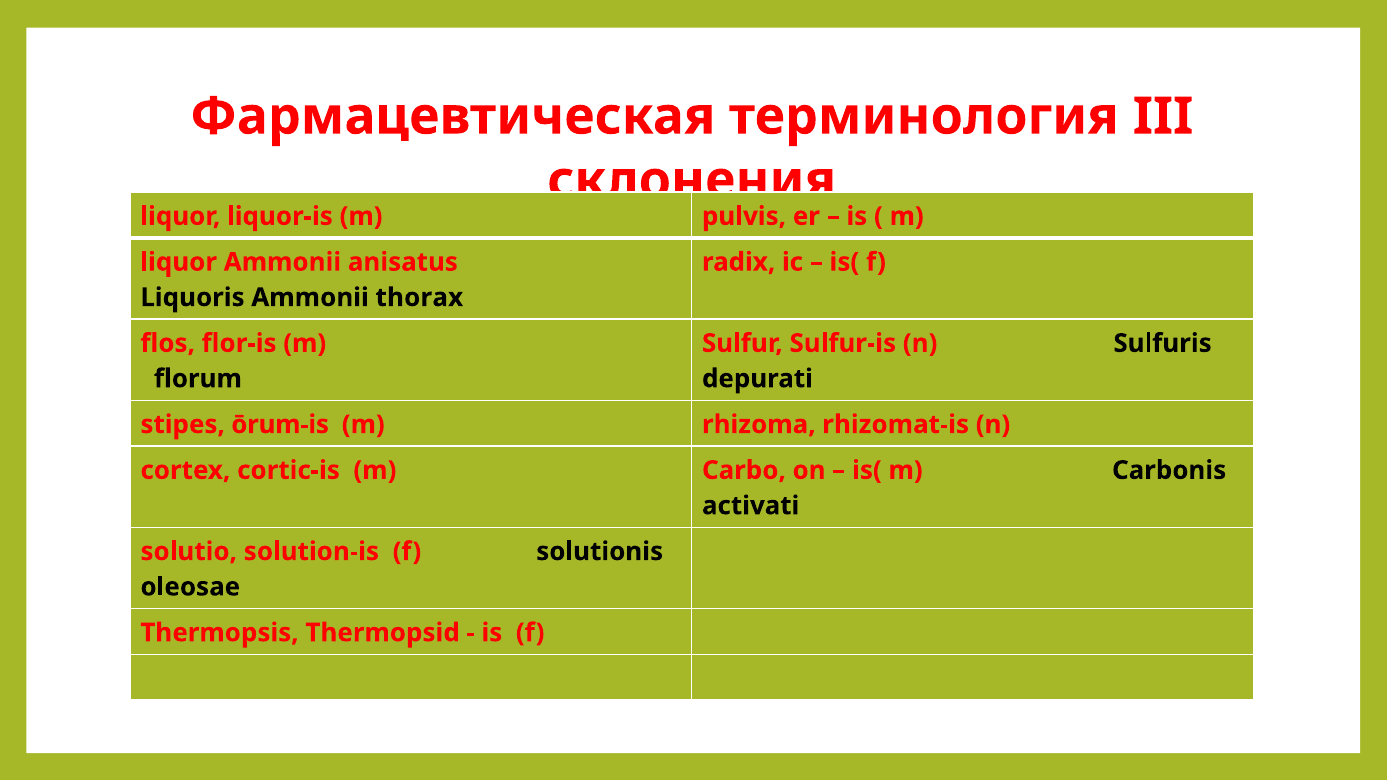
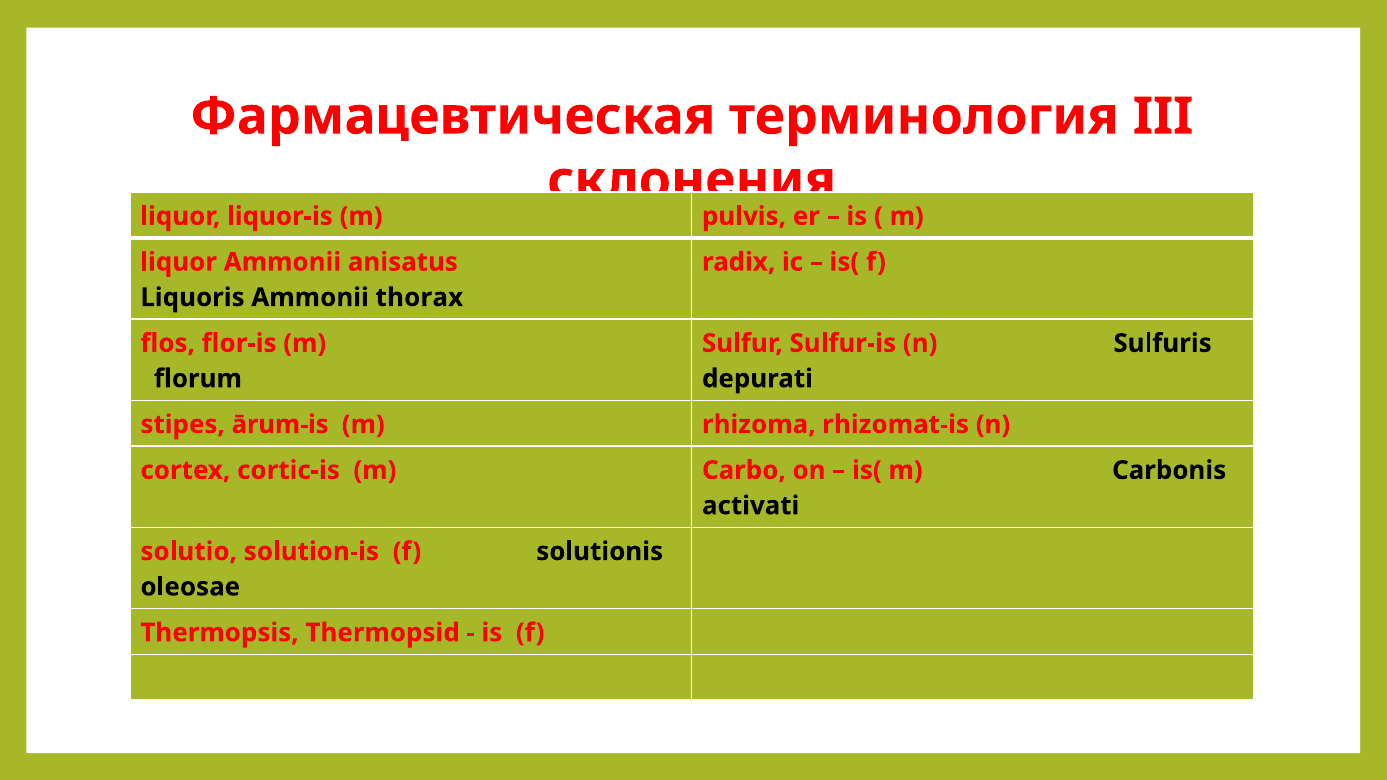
ōrum-is: ōrum-is -> ārum-is (280, 425)
